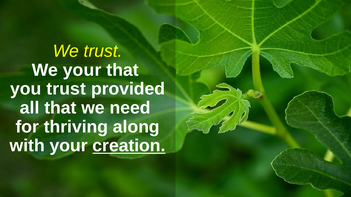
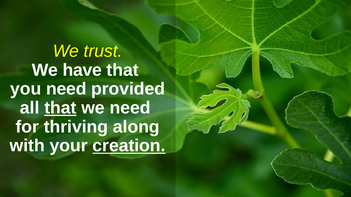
We your: your -> have (82, 70)
you trust: trust -> need (66, 89)
that underline: none -> present (60, 108)
